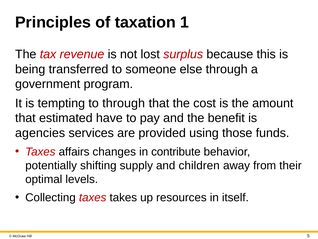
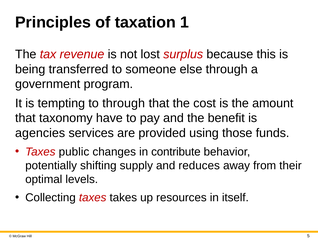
estimated: estimated -> taxonomy (66, 118)
affairs: affairs -> public (74, 151)
children: children -> reduces (199, 165)
